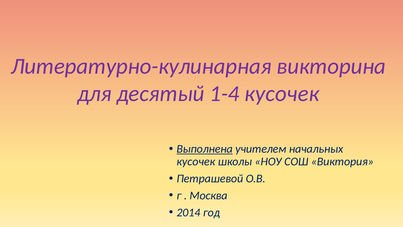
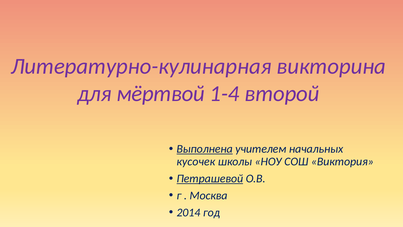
десятый: десятый -> мёртвой (161, 94)
1-4 кусочек: кусочек -> второй (282, 94)
Петрашевой underline: none -> present (210, 178)
